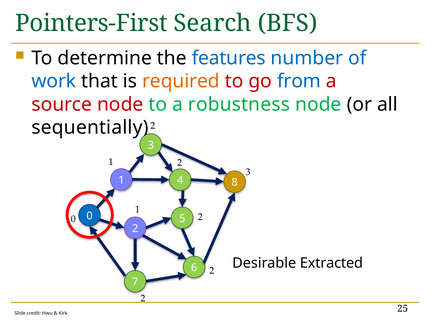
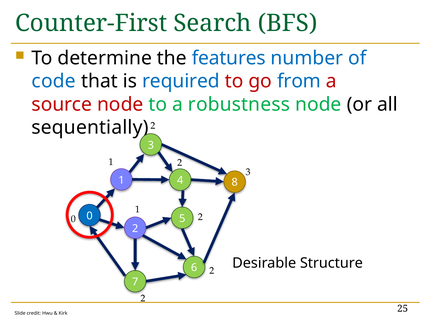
Pointers-First: Pointers-First -> Counter-First (91, 23)
work: work -> code (54, 81)
required colour: orange -> blue (181, 81)
Extracted: Extracted -> Structure (331, 264)
